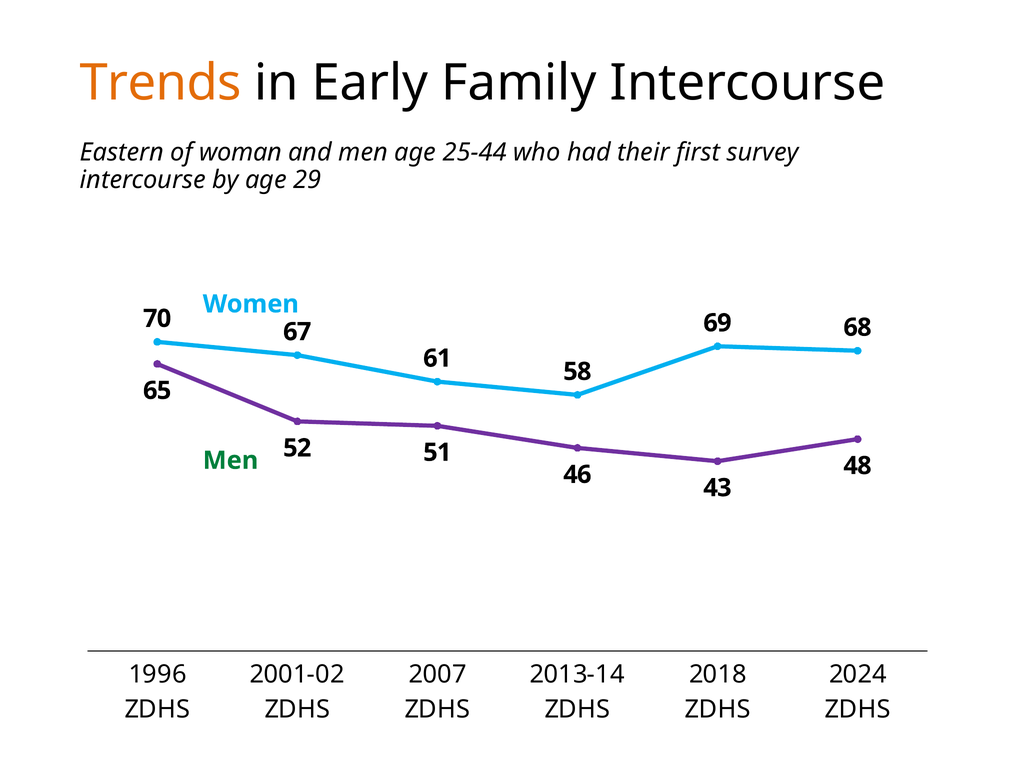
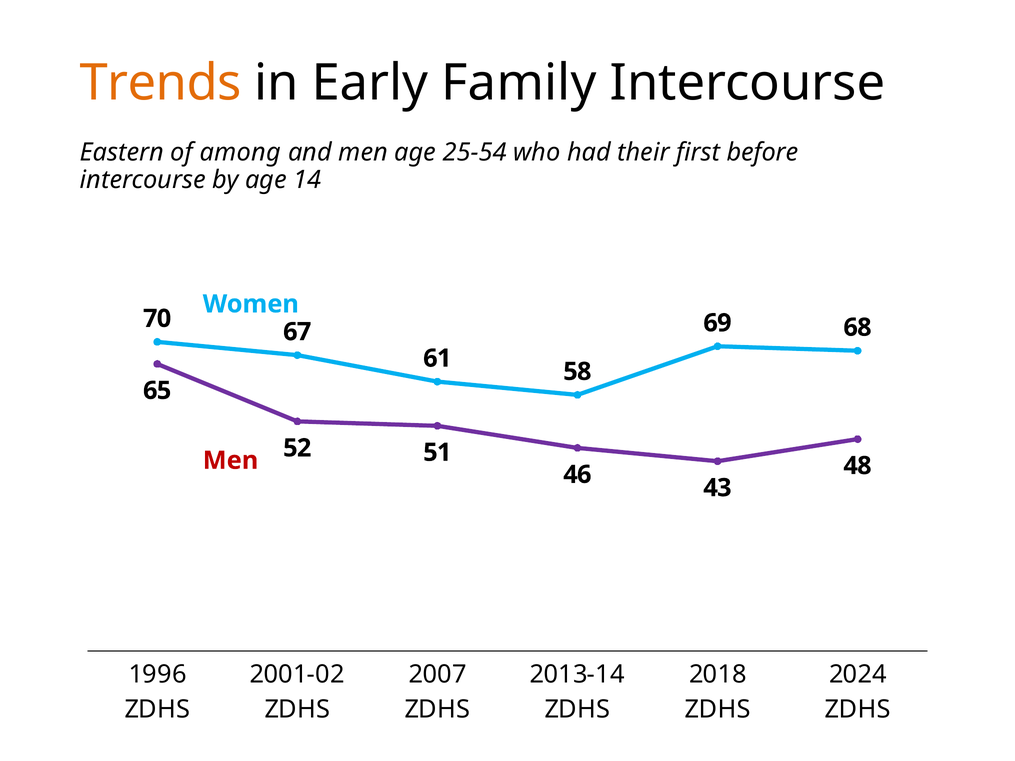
woman: woman -> among (240, 153)
25-44: 25-44 -> 25-54 (475, 153)
survey: survey -> before (763, 153)
29: 29 -> 14 (307, 180)
Men colour: green -> red (230, 461)
